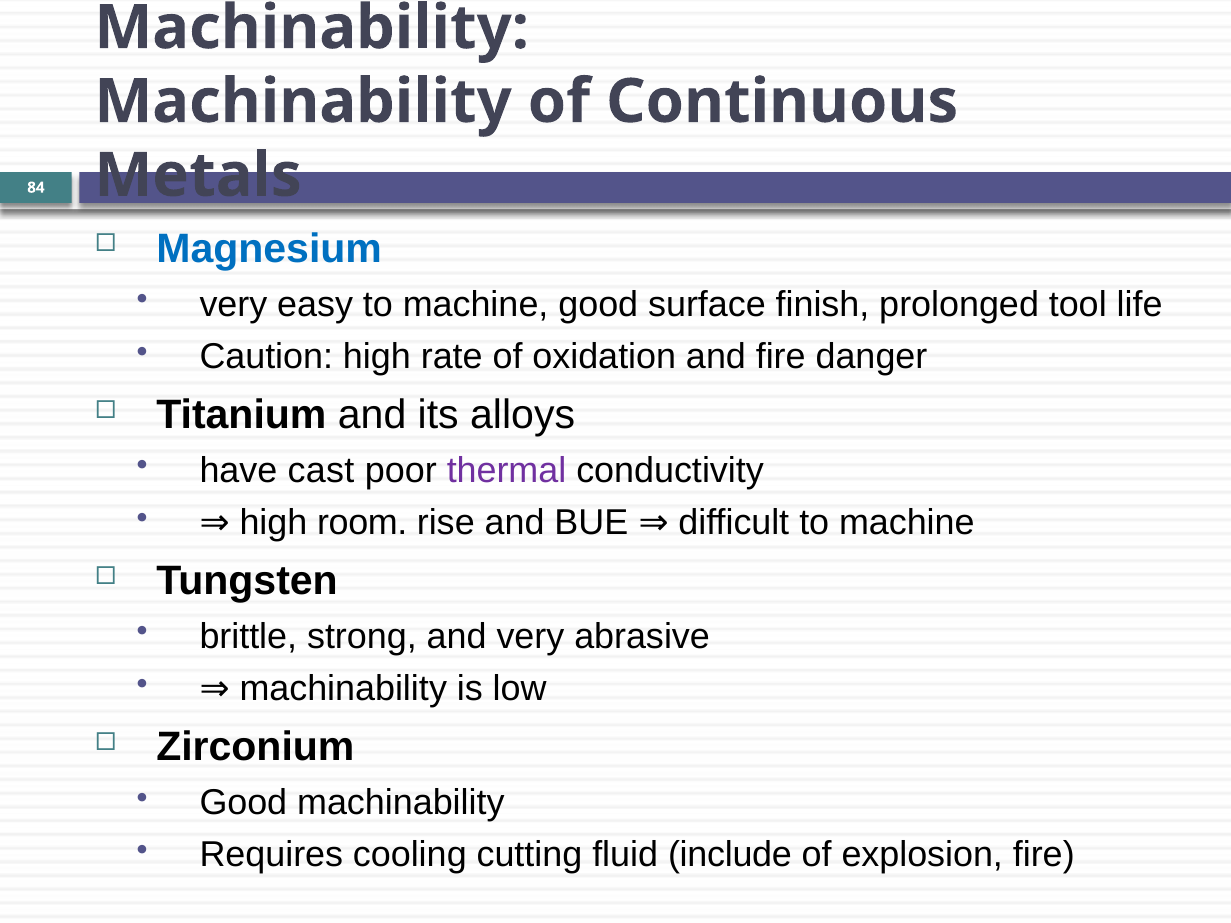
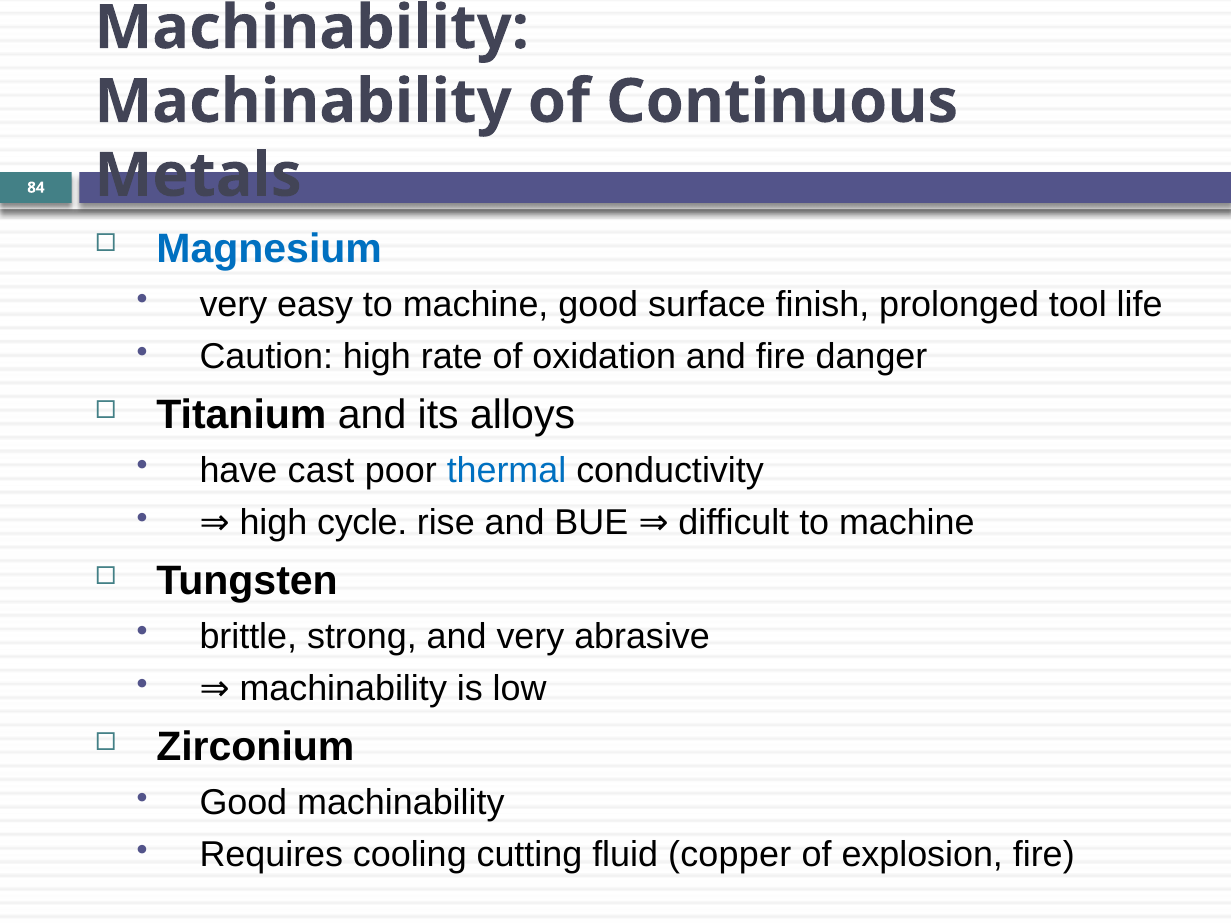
thermal colour: purple -> blue (507, 470)
room: room -> cycle (362, 523)
include: include -> copper (730, 855)
